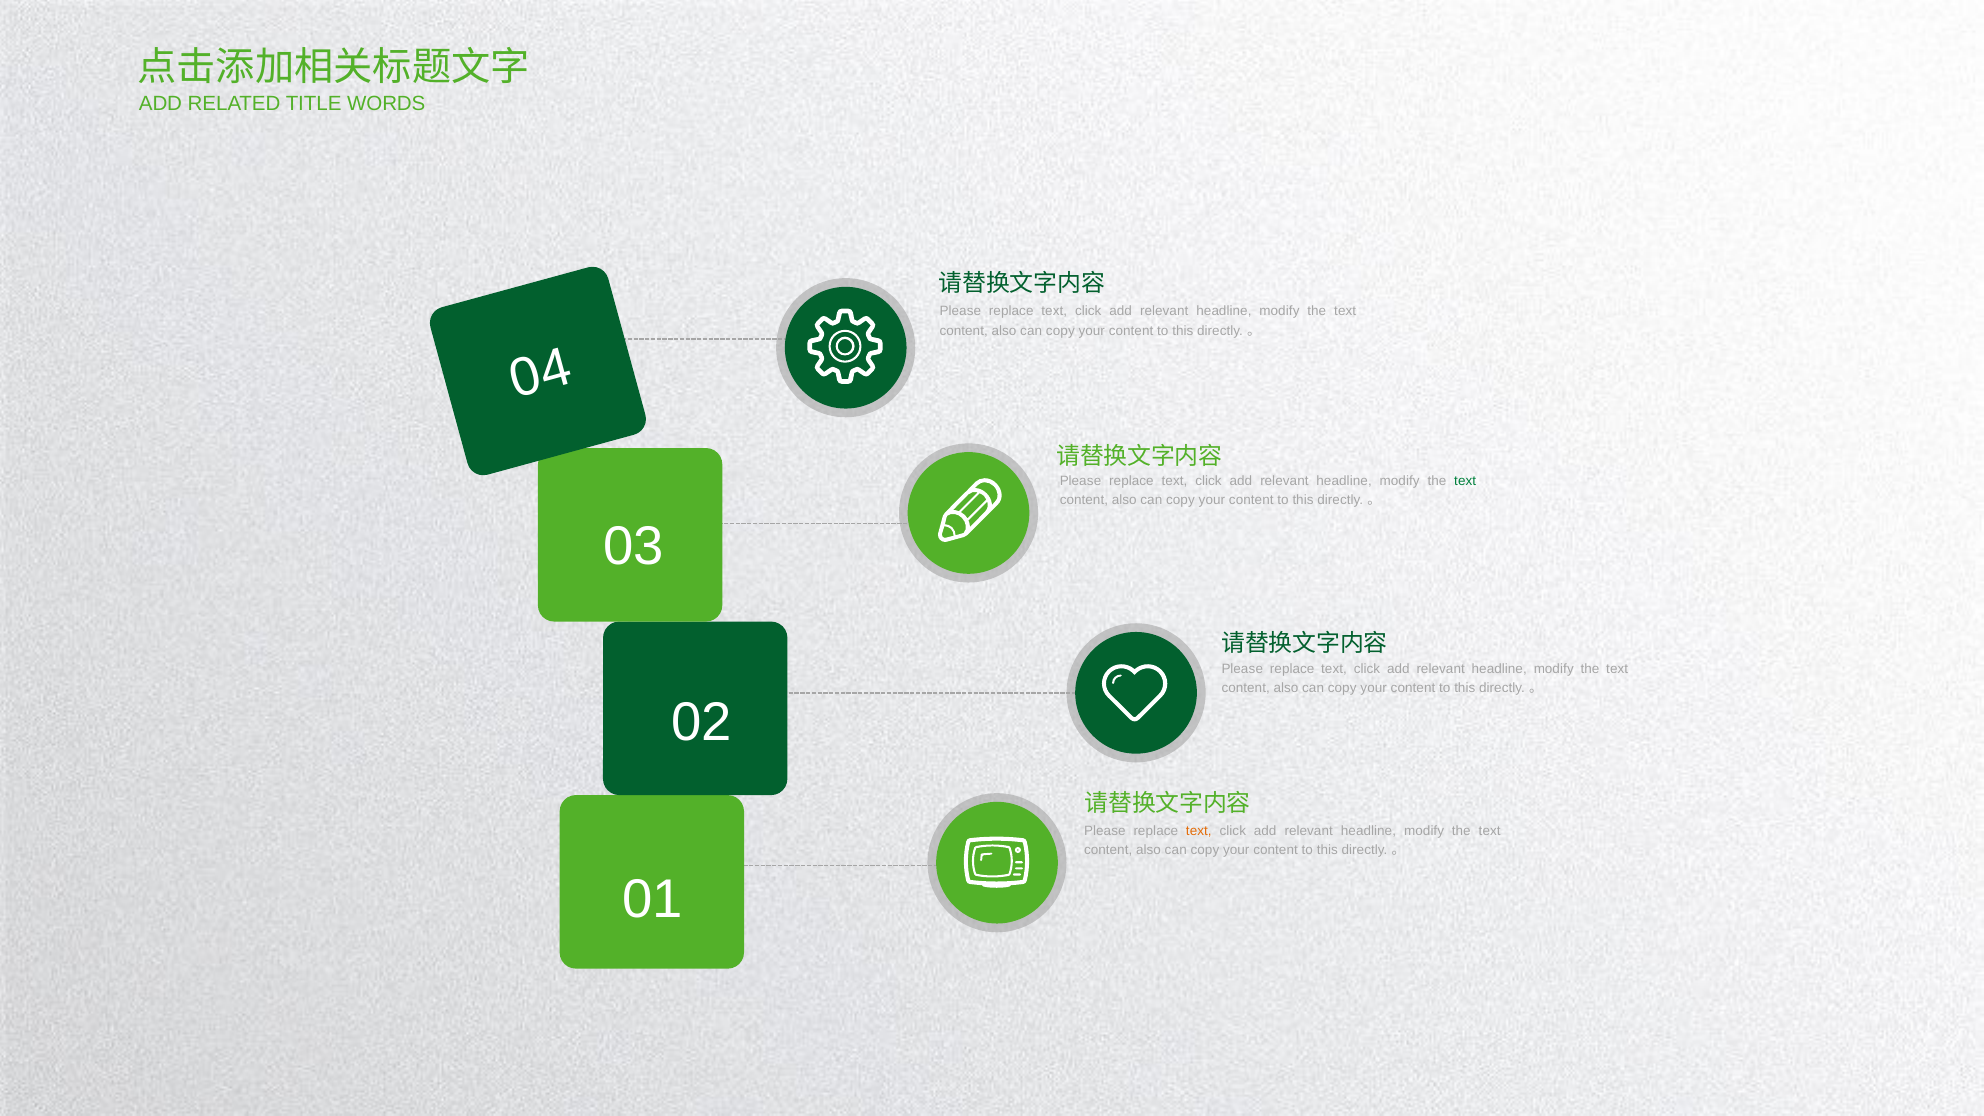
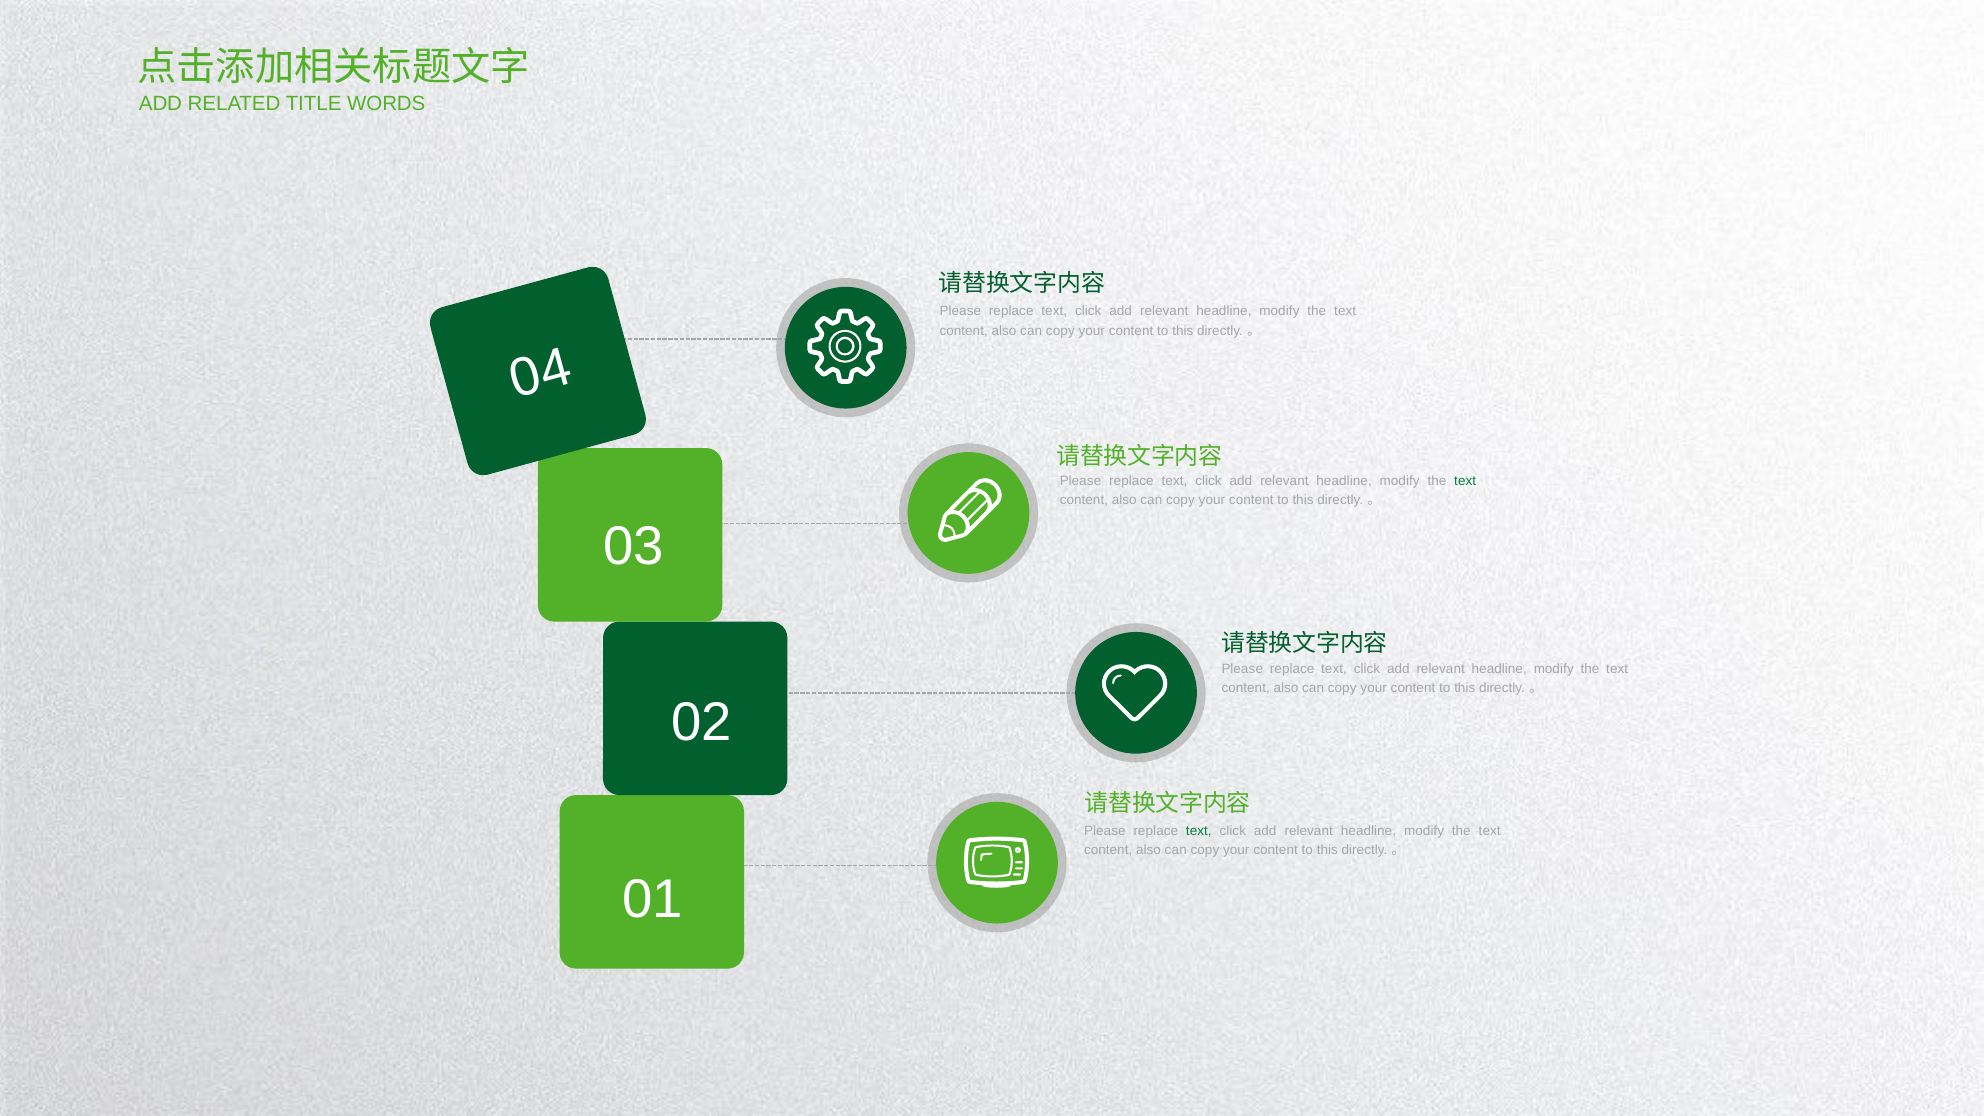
text colour: orange -> green (1199, 831)
